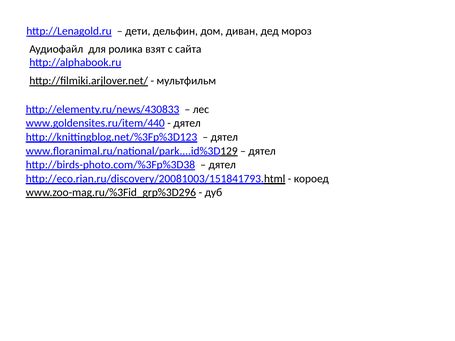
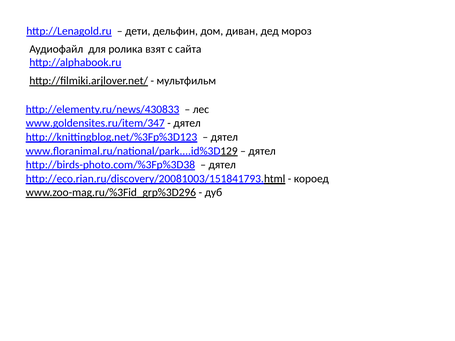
www.goldensites.ru/item/440: www.goldensites.ru/item/440 -> www.goldensites.ru/item/347 (95, 123)
